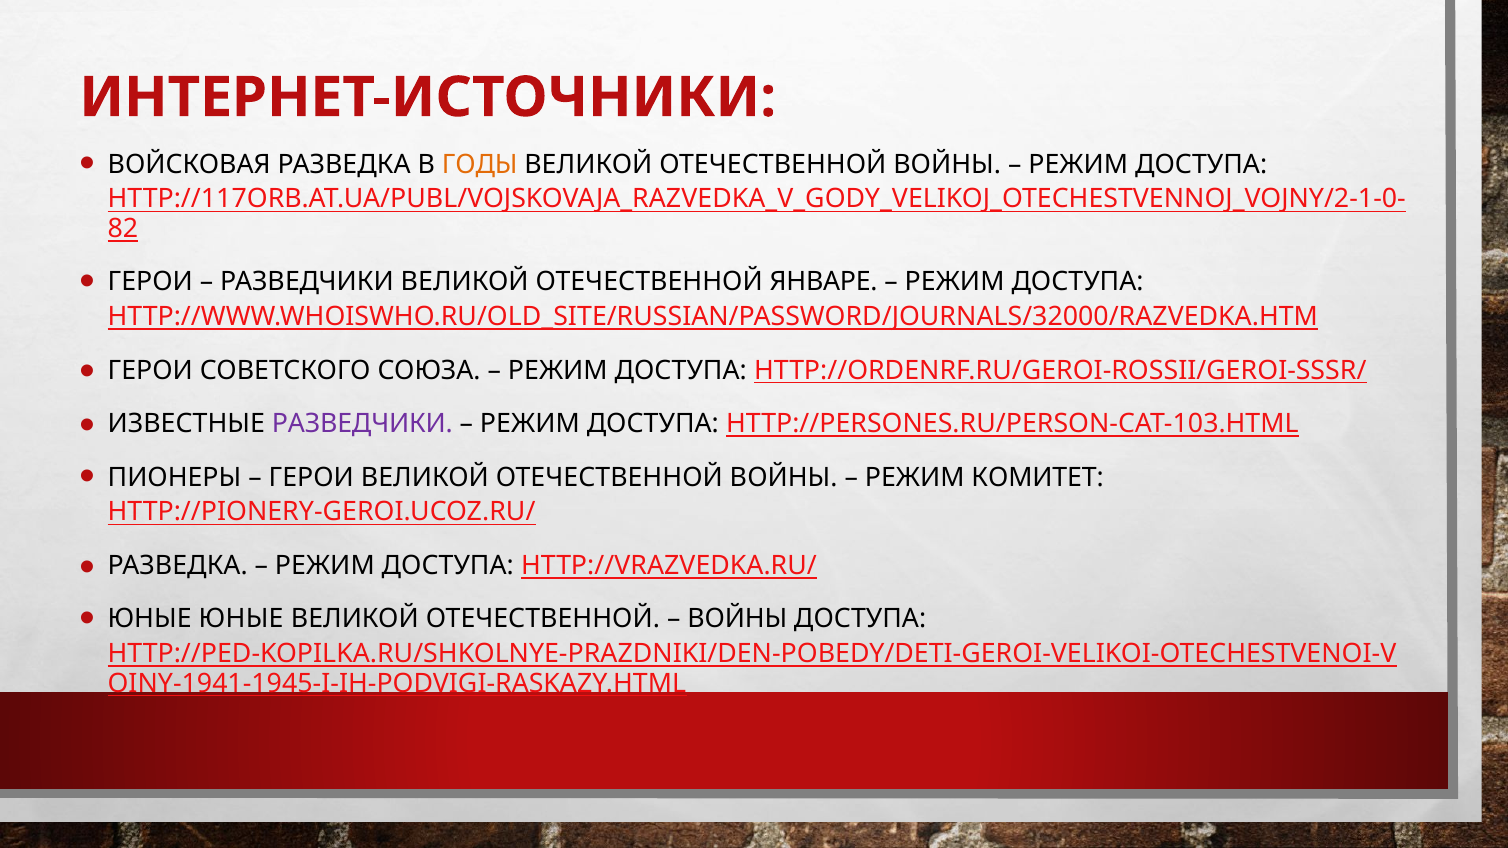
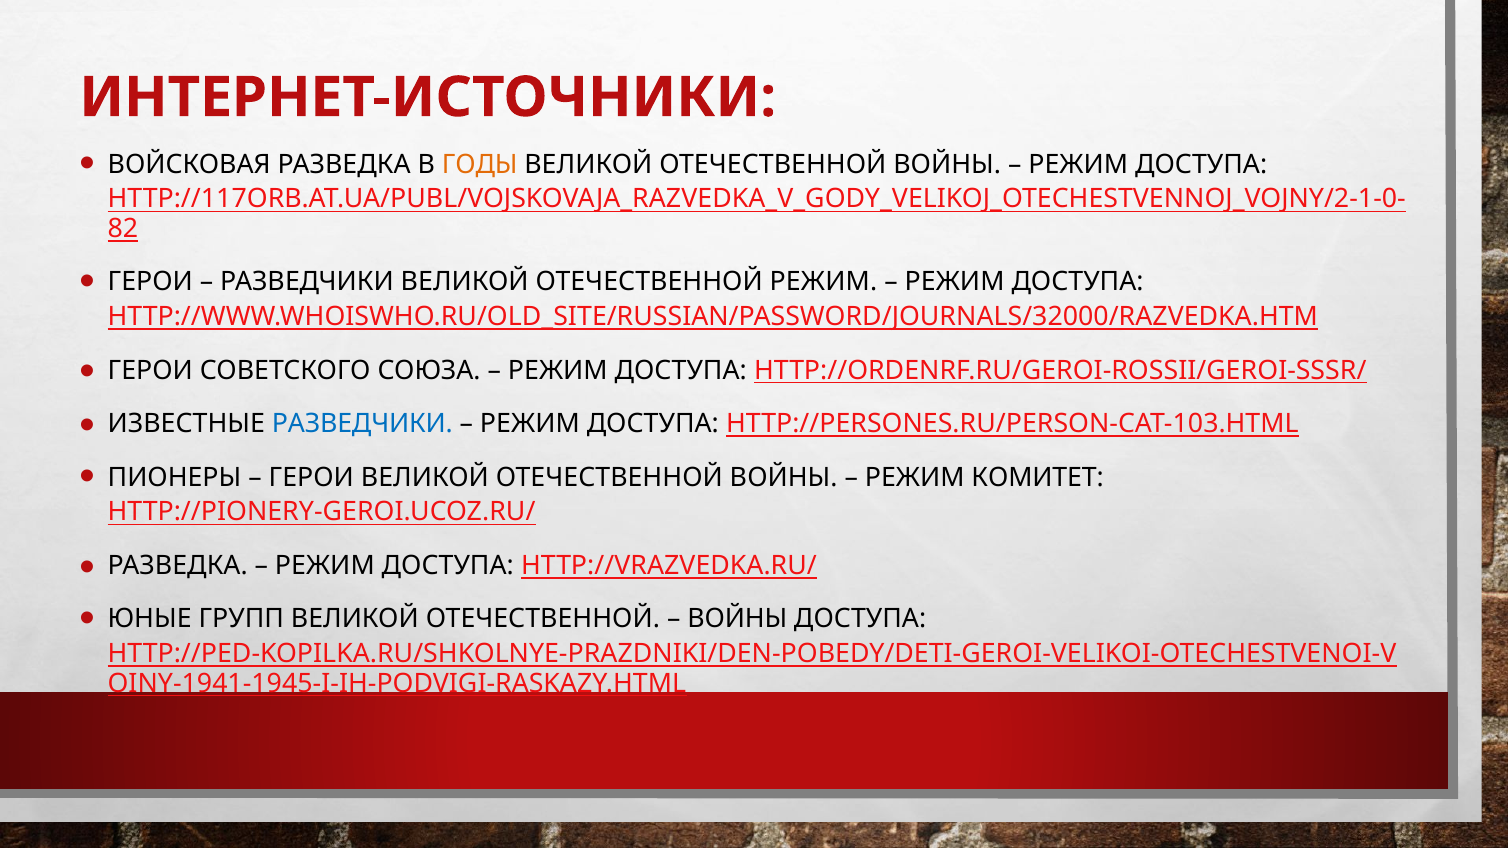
ОТЕЧЕСТВЕННОЙ ЯНВАРЕ: ЯНВАРЕ -> РЕЖИМ (823, 282)
РАЗВЕДЧИКИ colour: purple -> blue (362, 424)
ЮНЫЕ ЮНЫЕ: ЮНЫЕ -> ГРУПП (241, 619)
